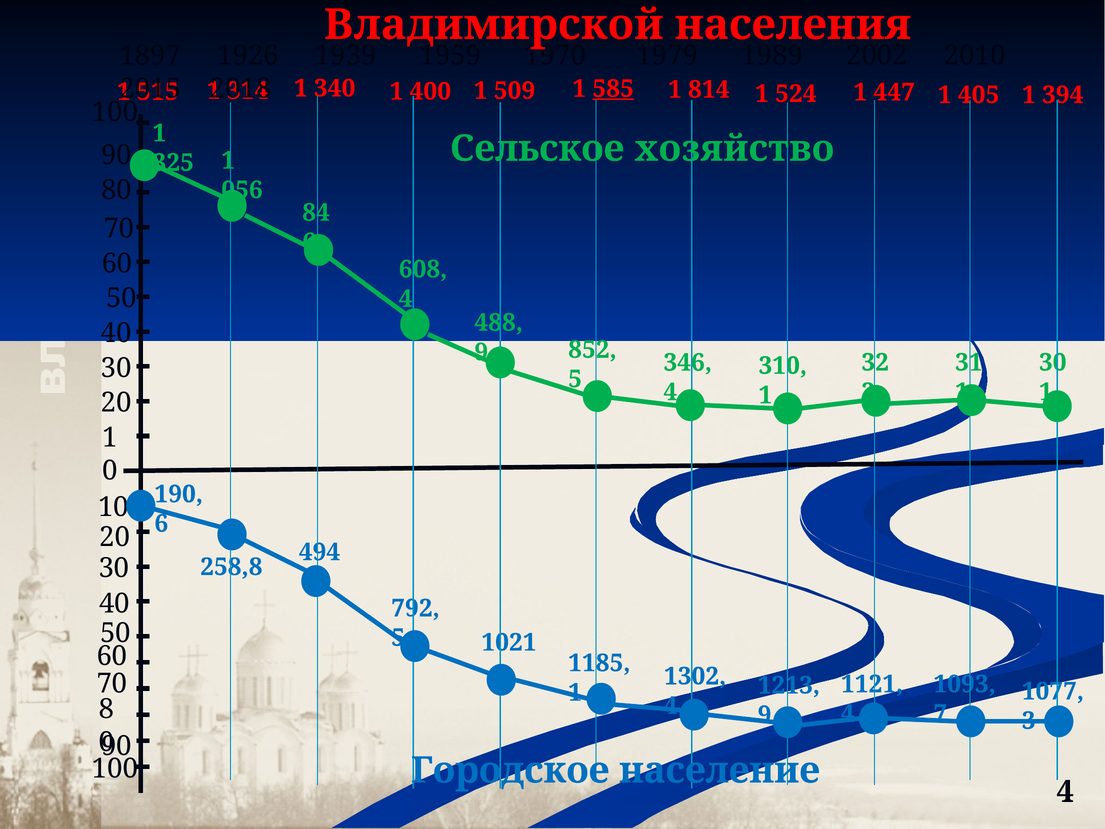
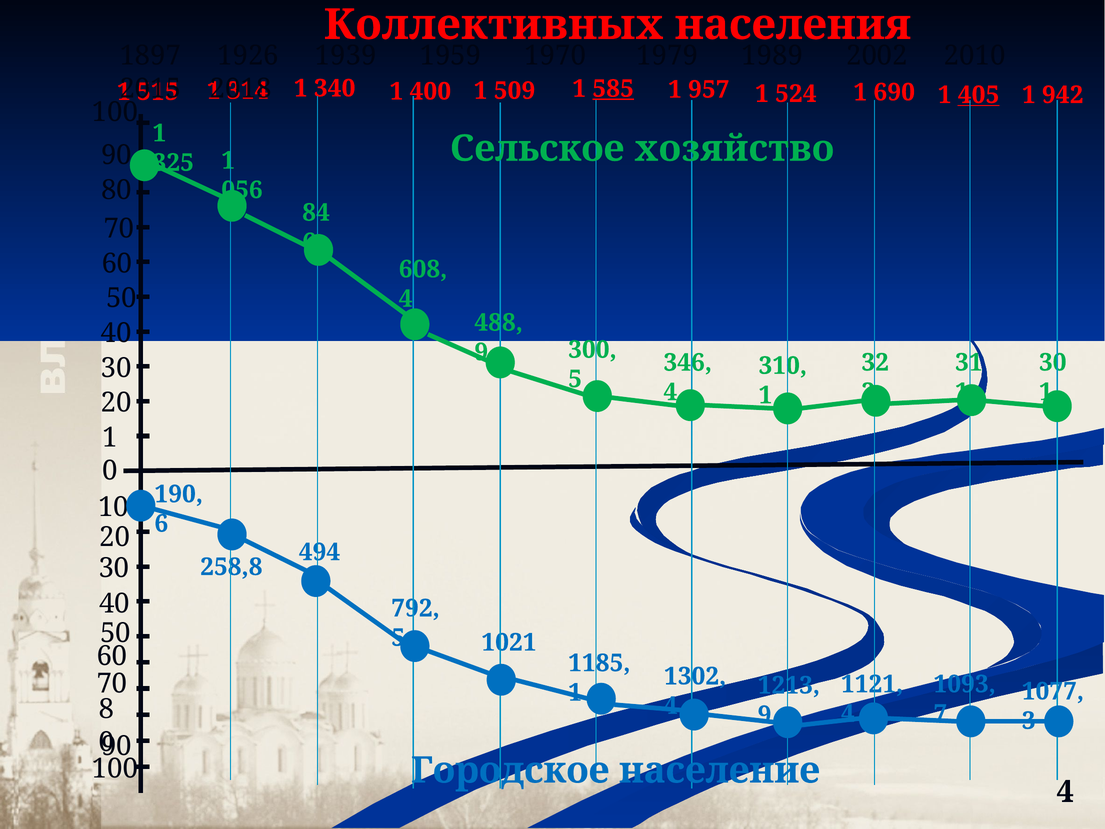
Владимирской: Владимирской -> Коллективных (494, 25)
814: 814 -> 957 (709, 90)
447: 447 -> 690 (894, 92)
405 underline: none -> present (979, 95)
394: 394 -> 942 (1063, 95)
852: 852 -> 300 (592, 350)
